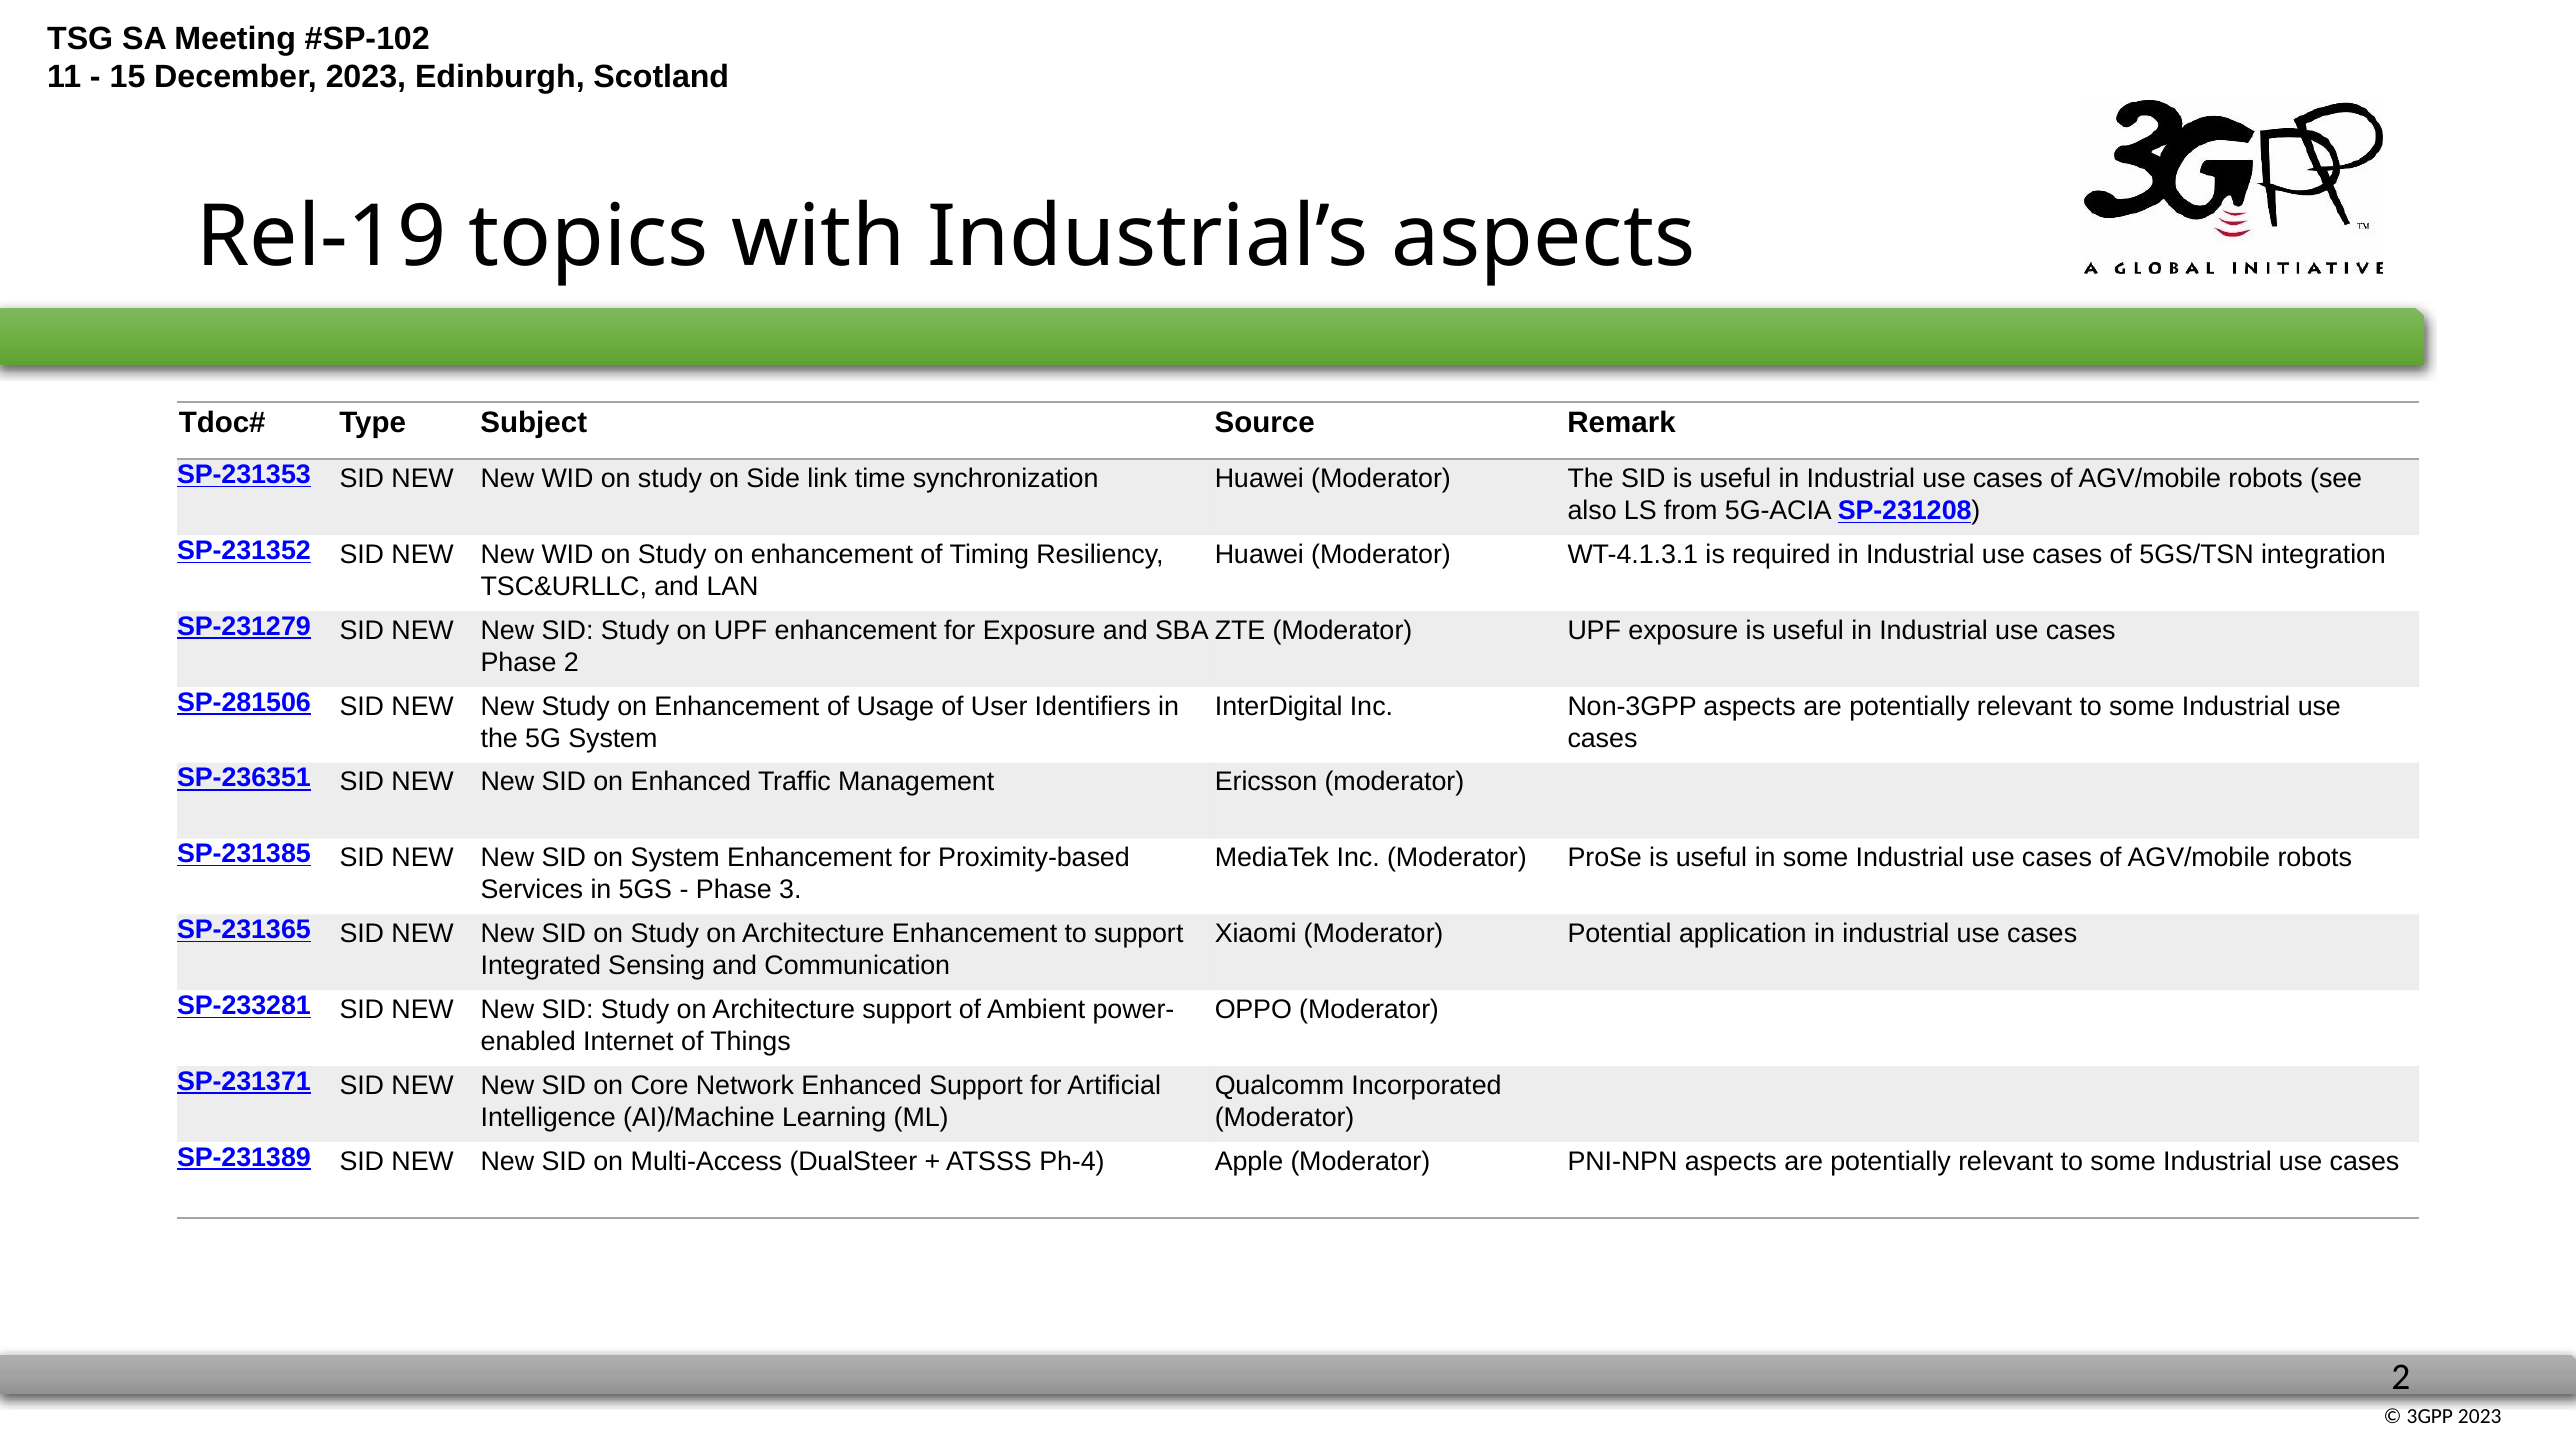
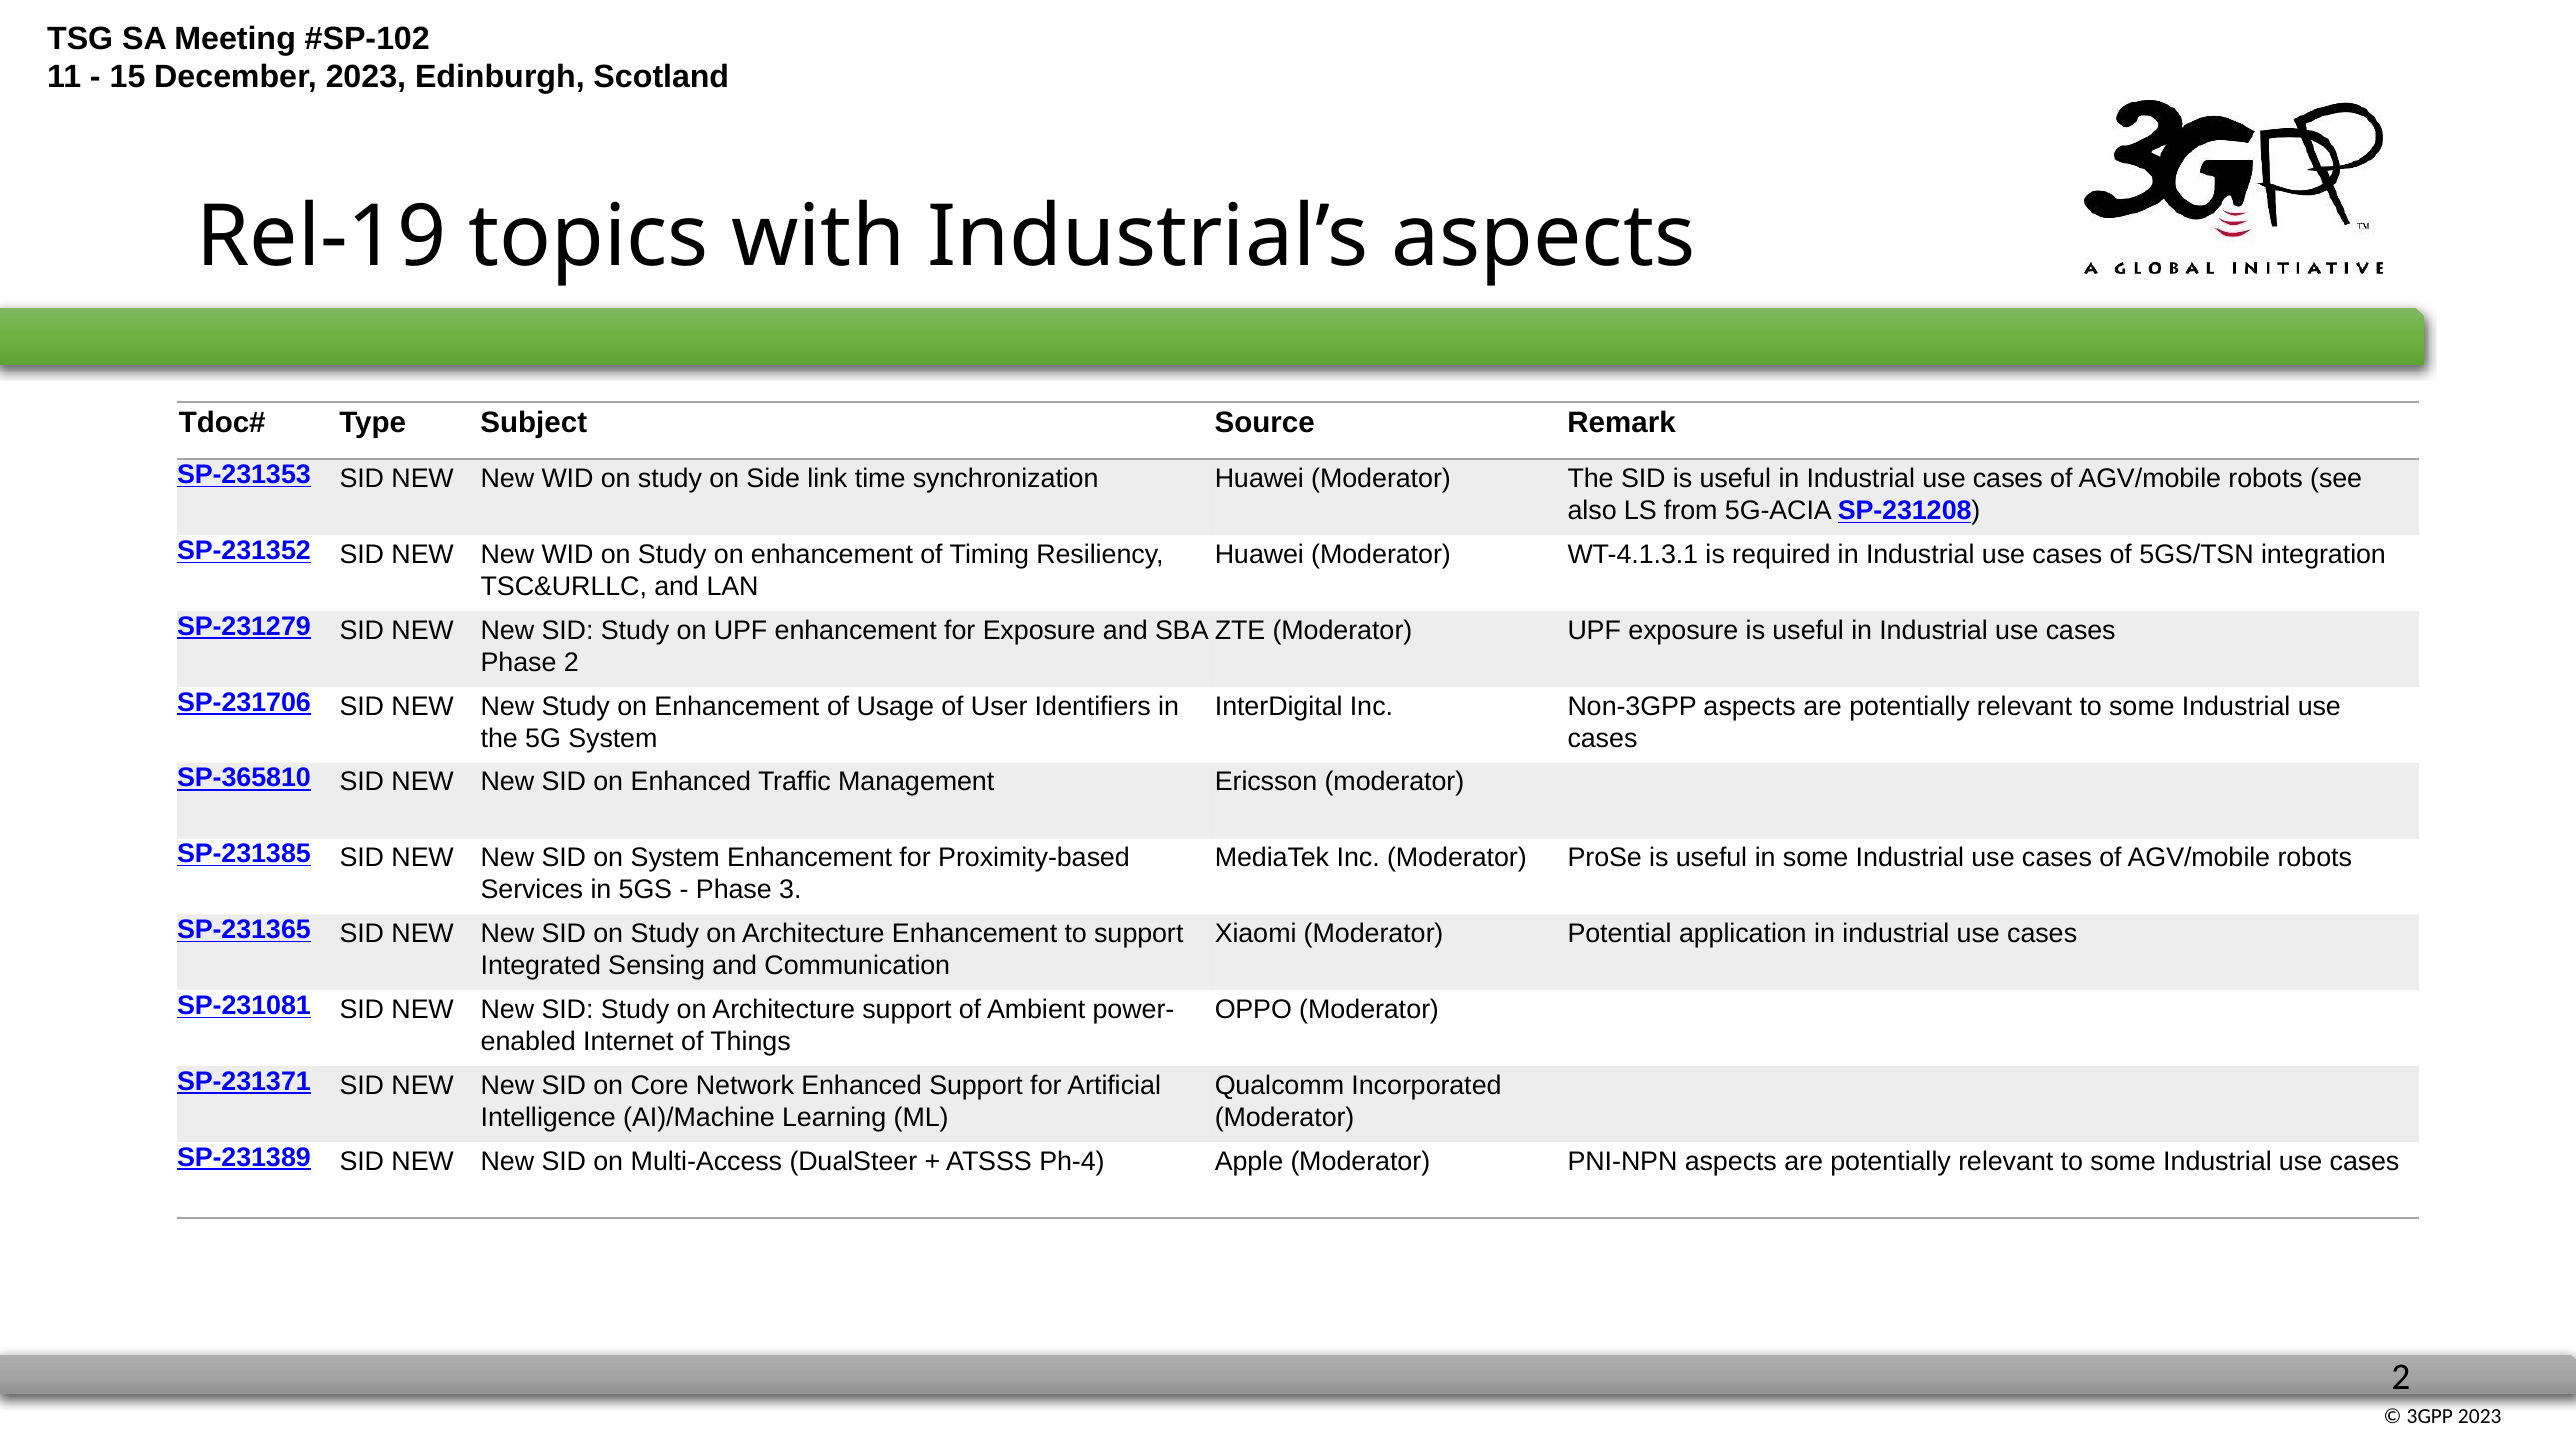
SP-281506: SP-281506 -> SP-231706 (244, 702)
SP-236351: SP-236351 -> SP-365810 (244, 778)
SP-233281: SP-233281 -> SP-231081 (244, 1006)
